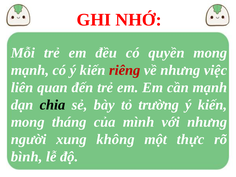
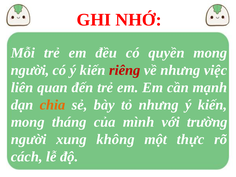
mạnh: mạnh -> người (30, 70)
chia colour: black -> orange (53, 105)
tỏ trường: trường -> nhưng (159, 105)
với nhưng: nhưng -> trường (207, 122)
bình: bình -> cách (27, 157)
